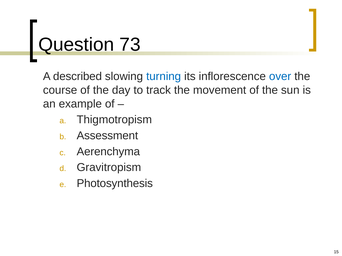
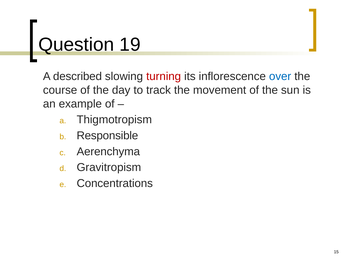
73: 73 -> 19 (130, 45)
turning colour: blue -> red (164, 77)
Assessment: Assessment -> Responsible (107, 136)
Photosynthesis: Photosynthesis -> Concentrations (115, 184)
